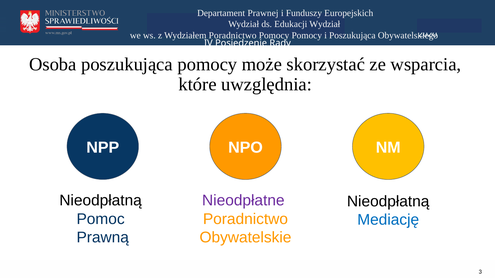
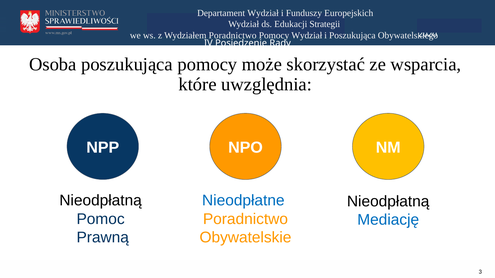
Departament Prawnej: Prawnej -> Wydział (263, 13)
Edukacji Wydział: Wydział -> Strategii (325, 24)
Pomocy Pomocy: Pomocy -> Wydział (307, 35)
Nieodpłatne colour: purple -> blue (243, 201)
